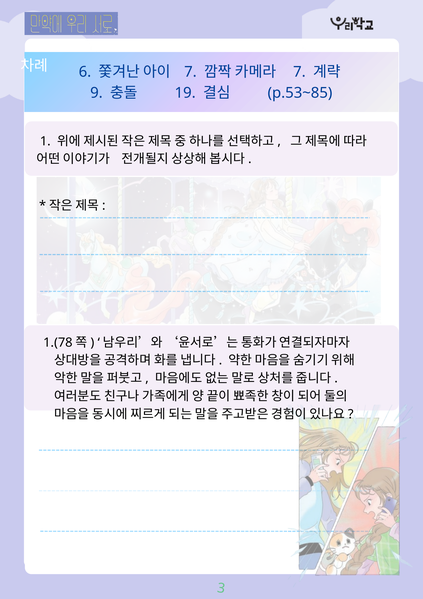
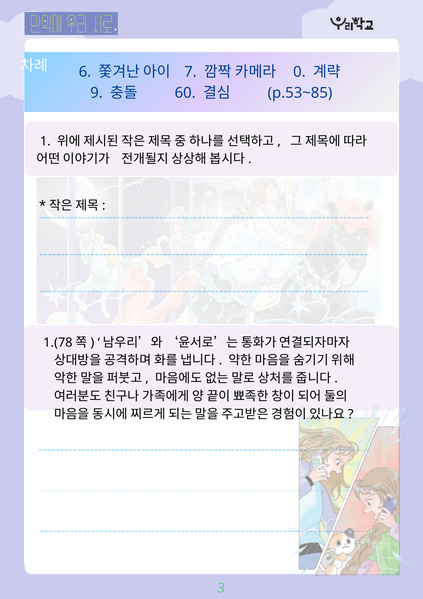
7: 7 -> 0 (299, 72)
19: 19 -> 60 (185, 93)
